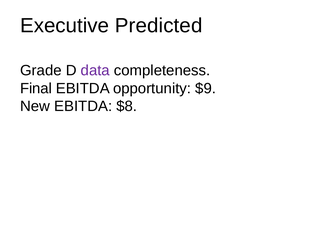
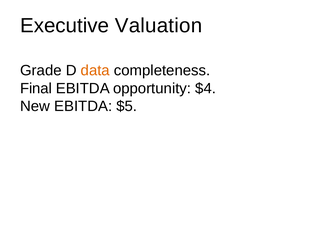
Predicted: Predicted -> Valuation (159, 26)
data colour: purple -> orange (95, 70)
$9: $9 -> $4 (206, 88)
$8: $8 -> $5 (127, 106)
